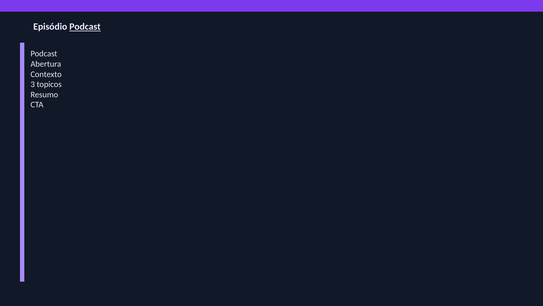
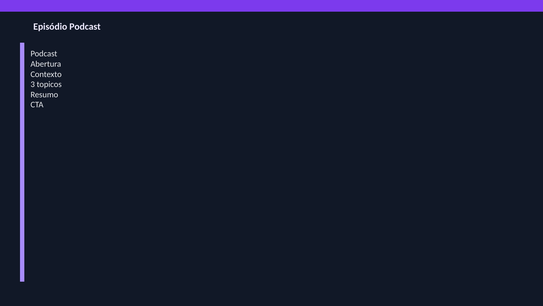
Podcast underline: present -> none (85, 27)
